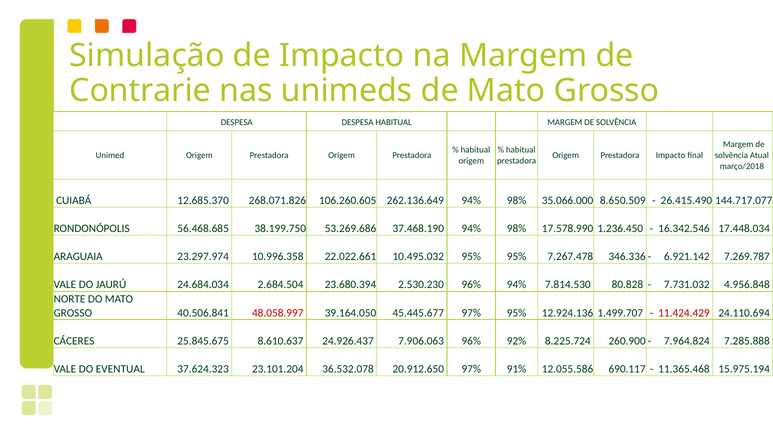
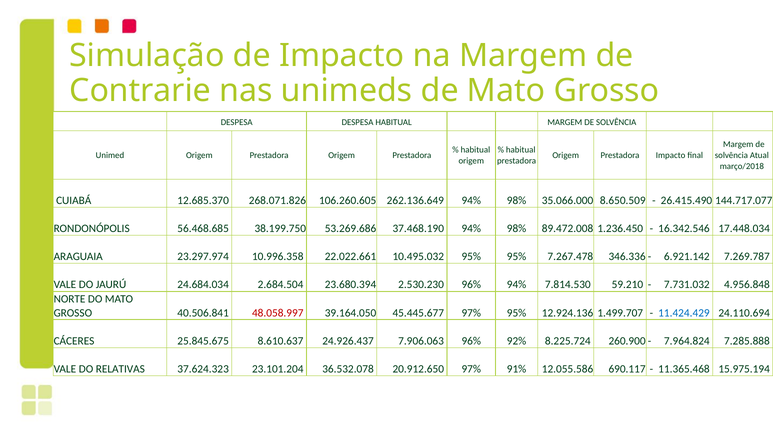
17.578.990: 17.578.990 -> 89.472.008 (568, 228)
80.828: 80.828 -> 59.210 (627, 285)
11.424.429 colour: red -> blue (684, 313)
EVENTUAL: EVENTUAL -> RELATIVAS (120, 369)
